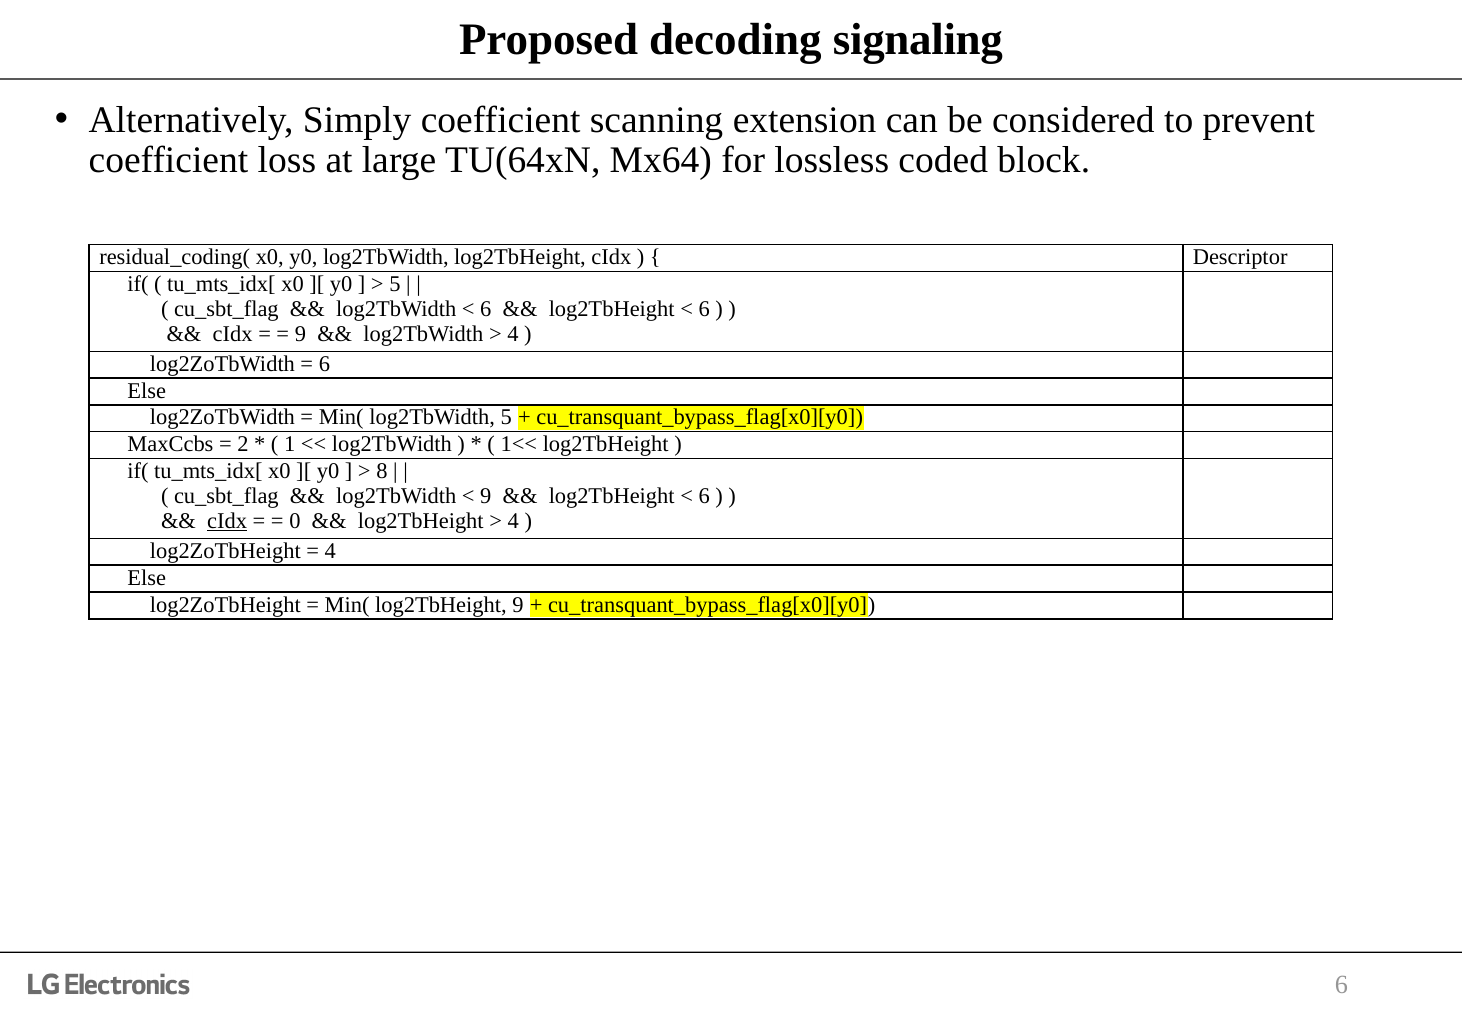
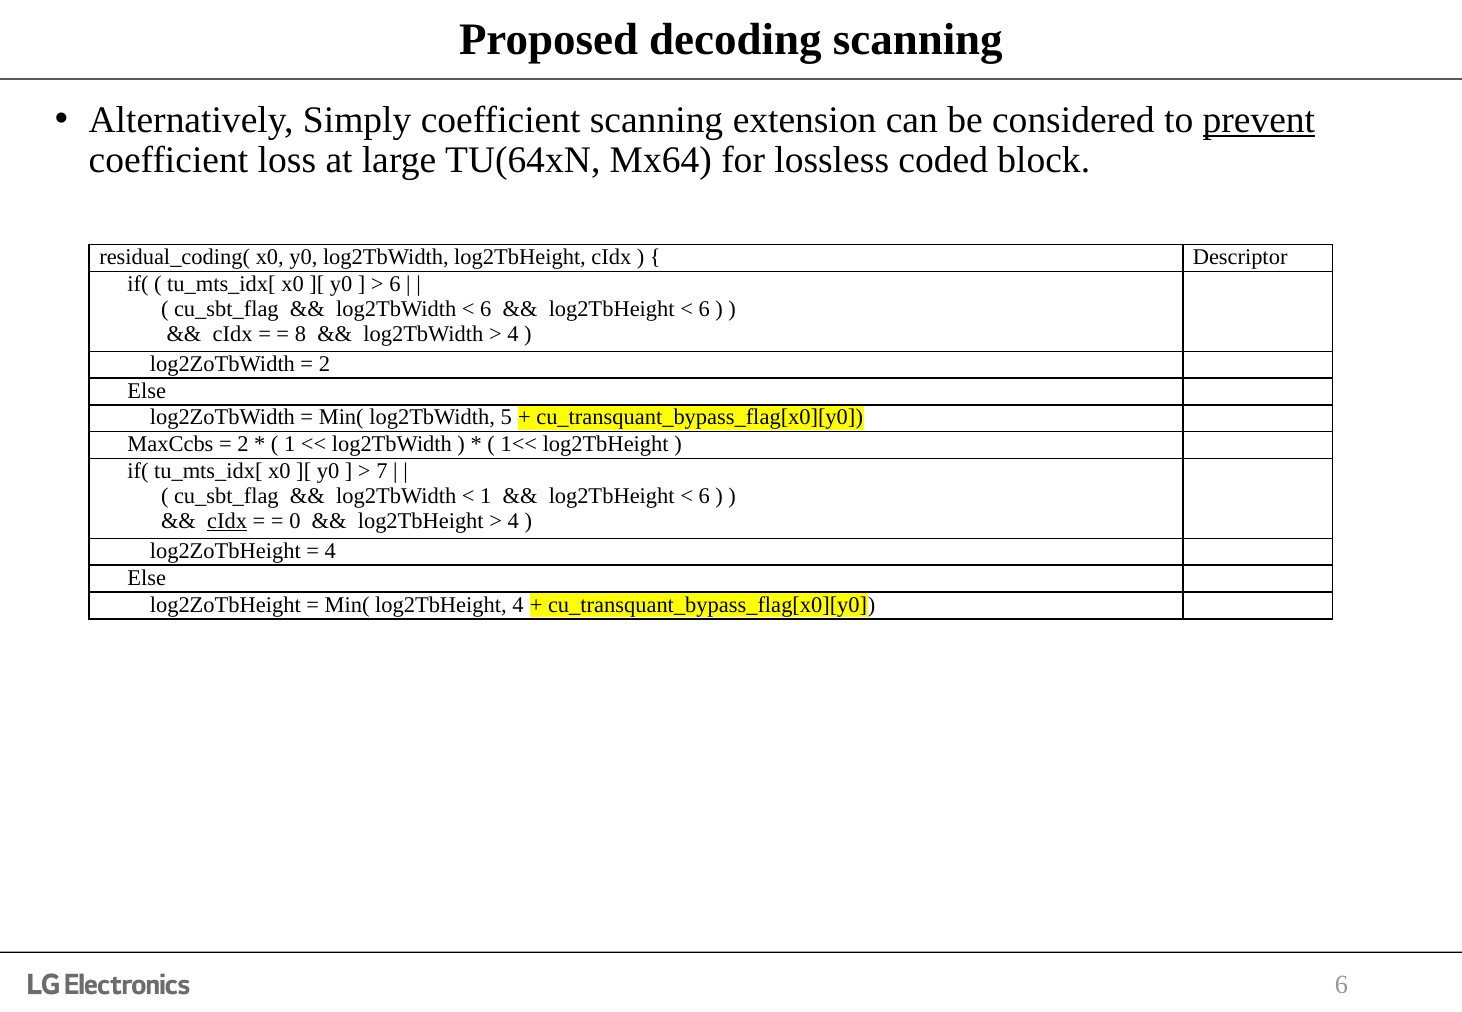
decoding signaling: signaling -> scanning (918, 39)
prevent underline: none -> present (1259, 120)
5: 5 -> 6 (395, 284)
9: 9 -> 8 (300, 334)
6: 6 -> 2 (324, 364)
8: 8 -> 7 (382, 471)
9: 9 -> 1 (486, 496)
log2TbHeight 9: 9 -> 4 (518, 605)
